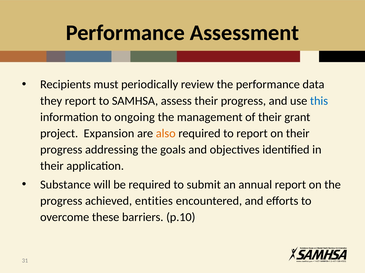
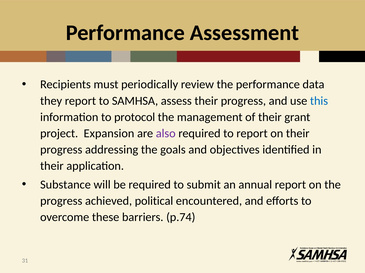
ongoing: ongoing -> protocol (135, 117)
also colour: orange -> purple (166, 134)
entities: entities -> political (154, 201)
p.10: p.10 -> p.74 (181, 218)
